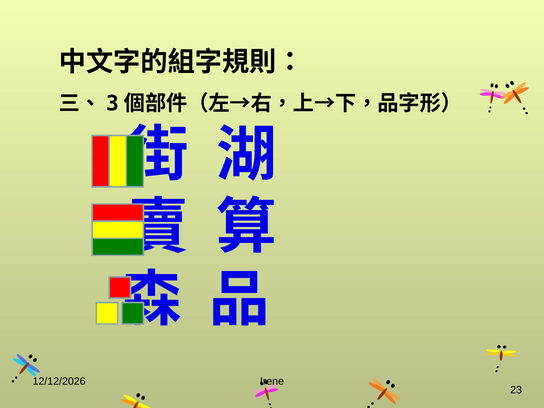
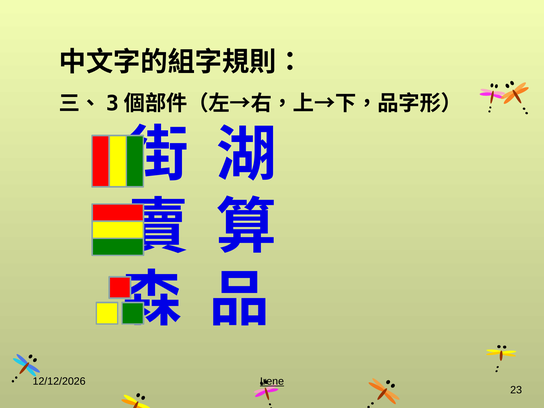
Irene underline: none -> present (272, 381)
